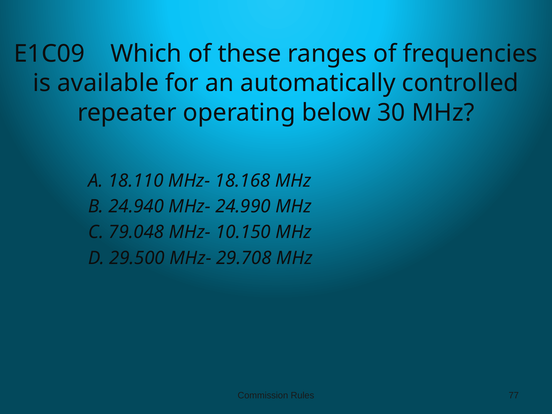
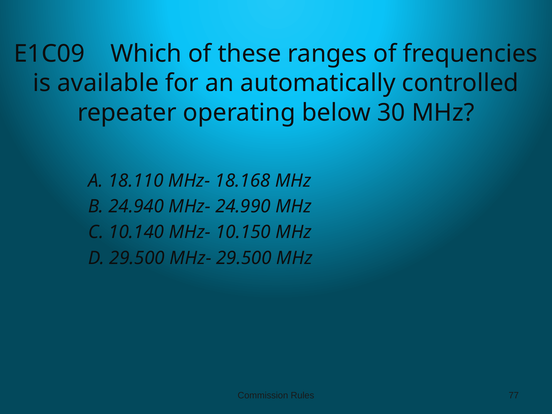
79.048: 79.048 -> 10.140 (136, 232)
MHz- 29.708: 29.708 -> 29.500 (244, 258)
